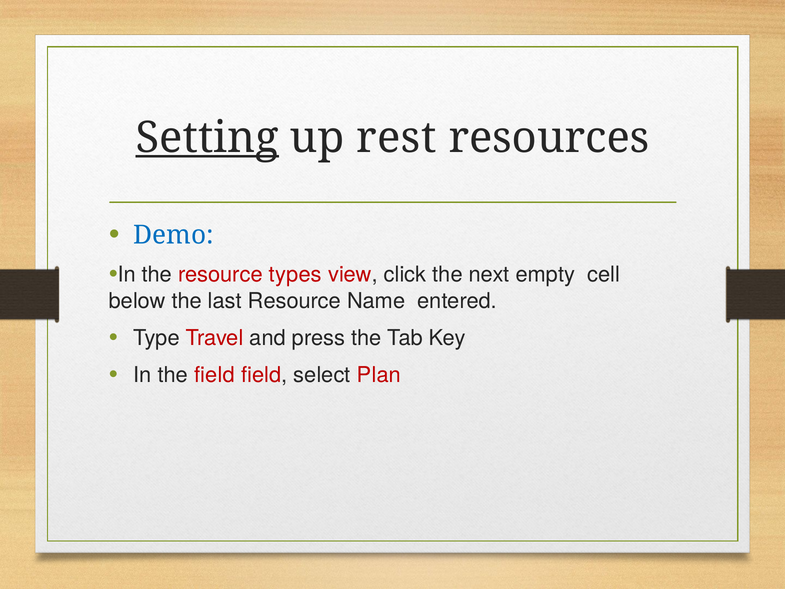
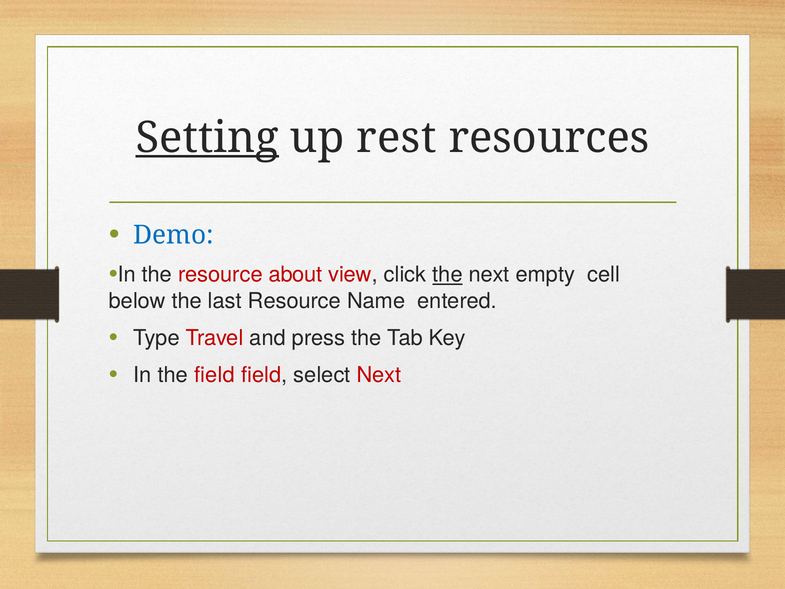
types: types -> about (295, 275)
the underline: none -> present (448, 275)
select Plan: Plan -> Next (379, 375)
